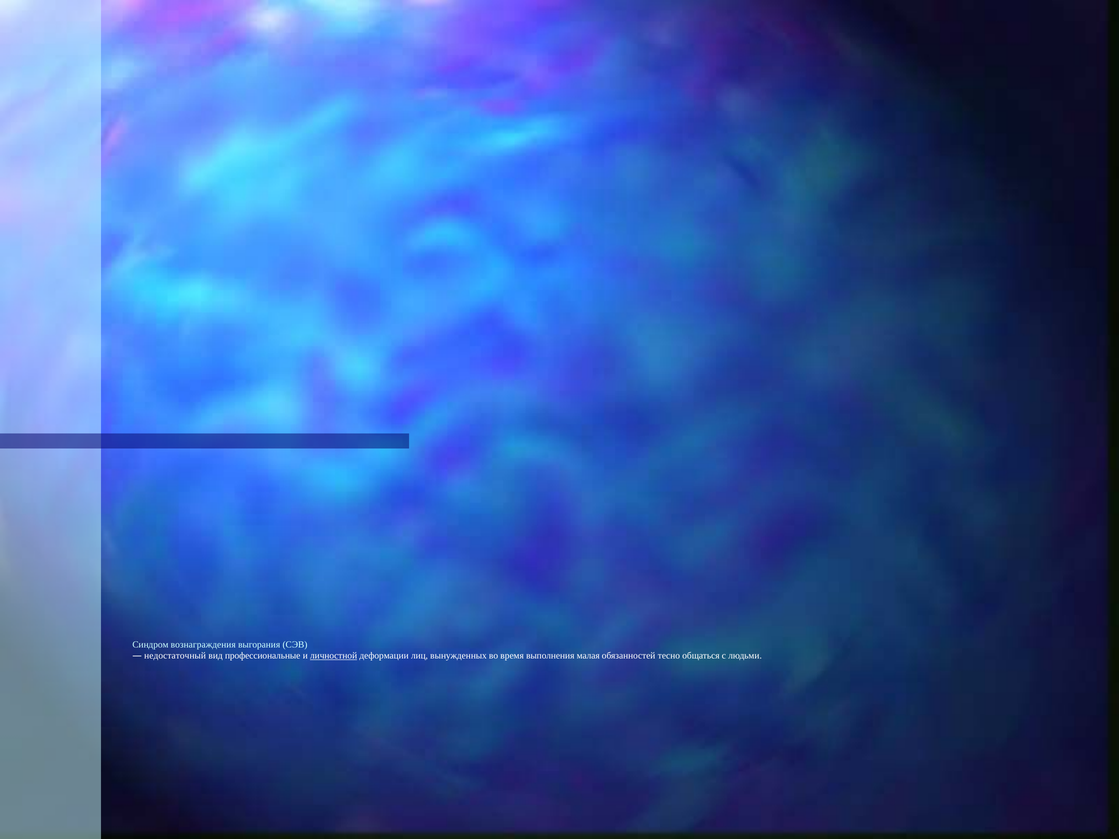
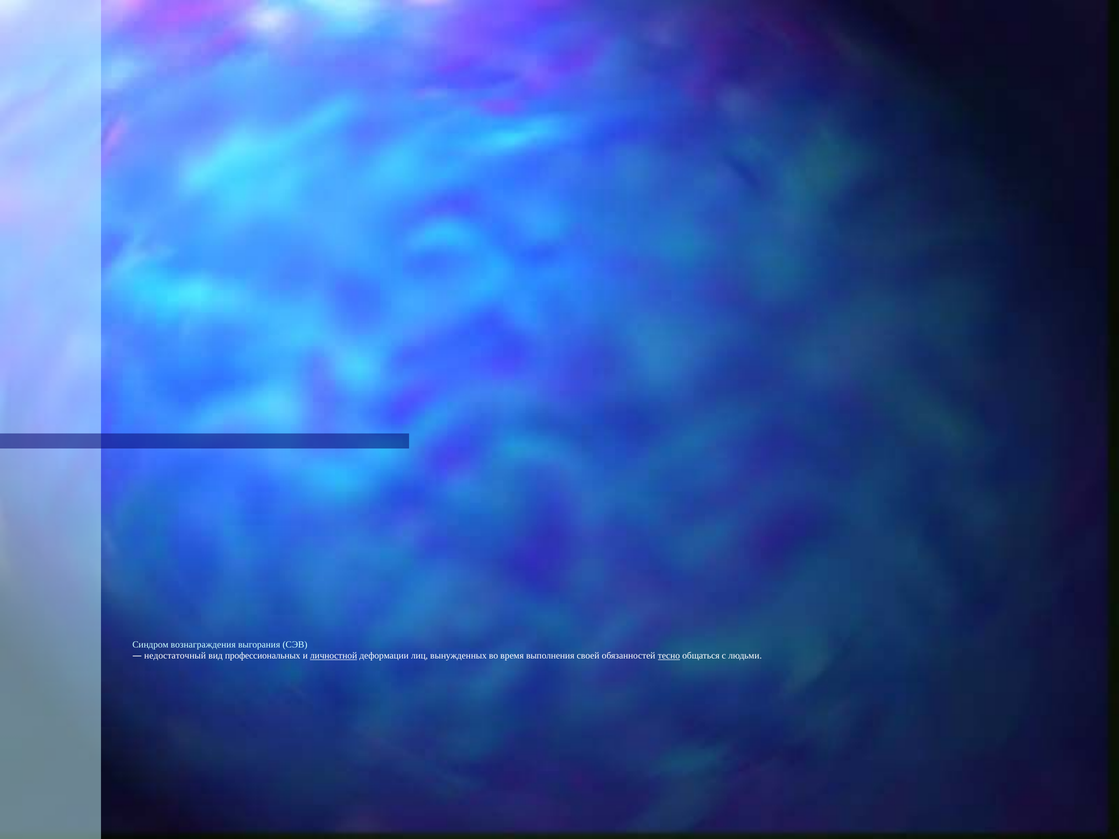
профессиональные: профессиональные -> профессиональных (263, 656)
малая: малая -> своей (588, 656)
тесно underline: none -> present (669, 656)
